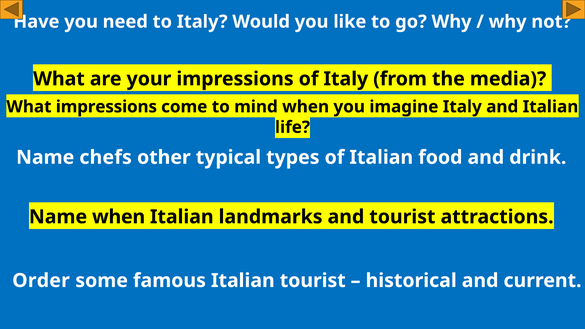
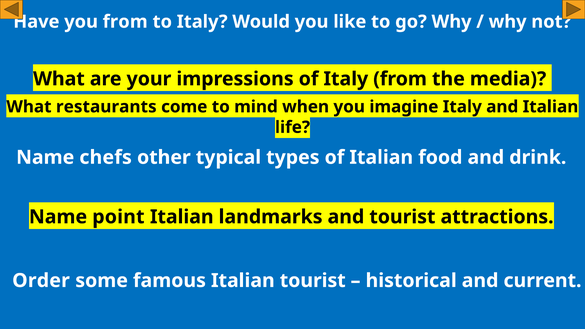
you need: need -> from (125, 22)
What impressions: impressions -> restaurants (106, 107)
Name when: when -> point (118, 217)
